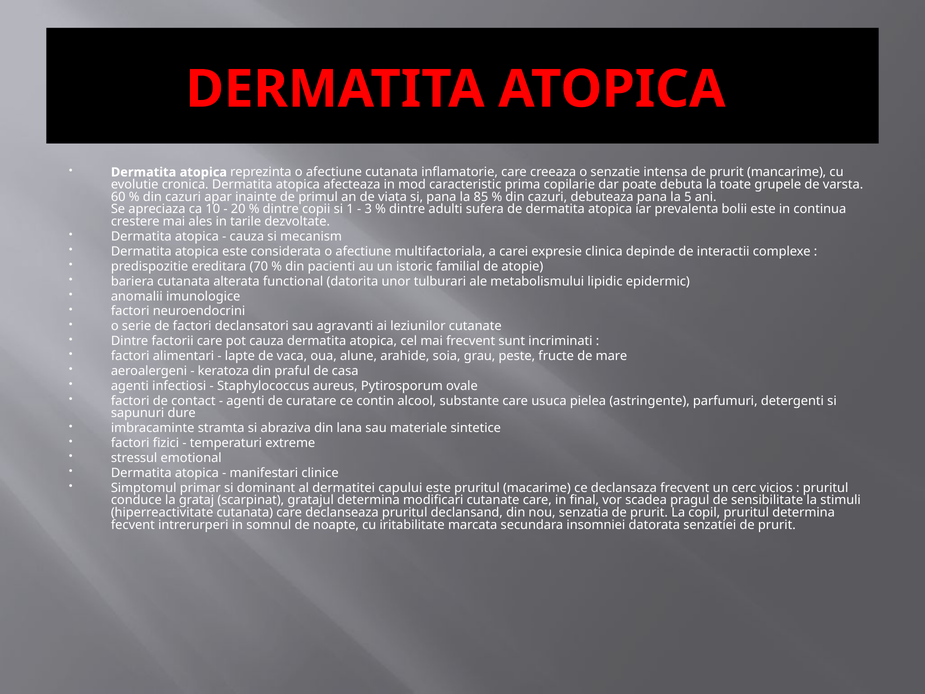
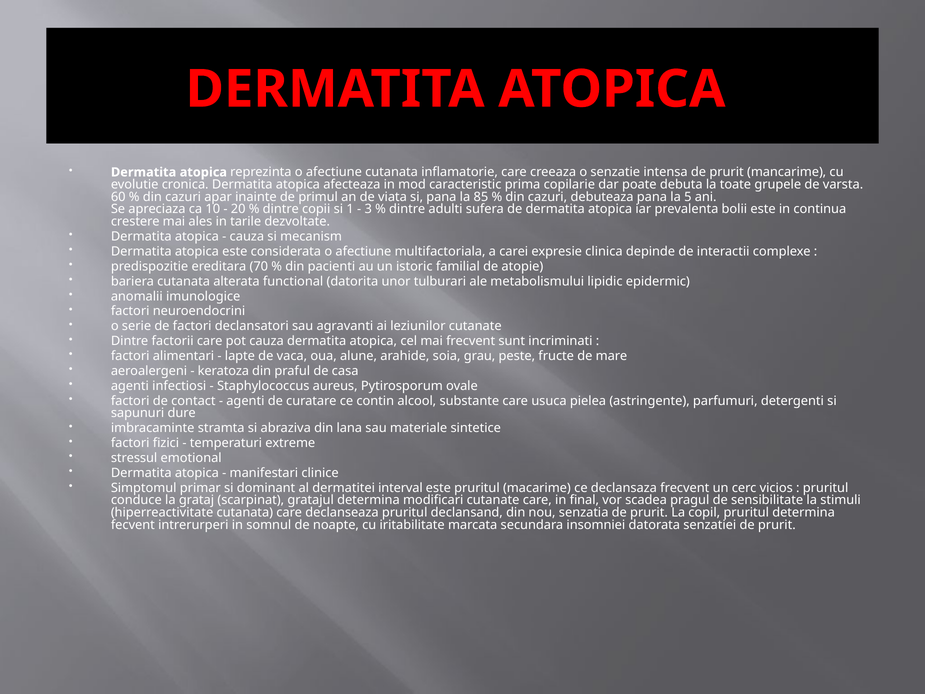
capului: capului -> interval (400, 488)
